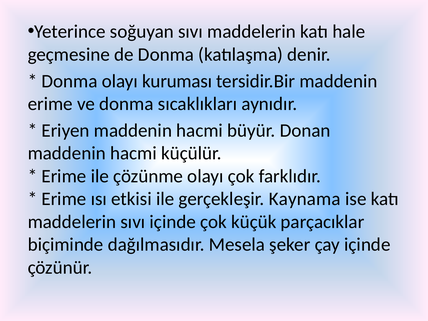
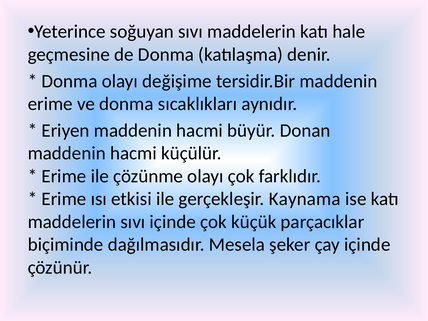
kuruması: kuruması -> değişime (177, 81)
